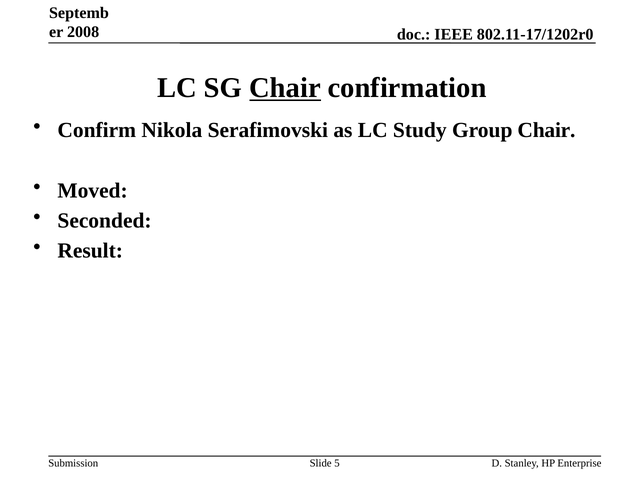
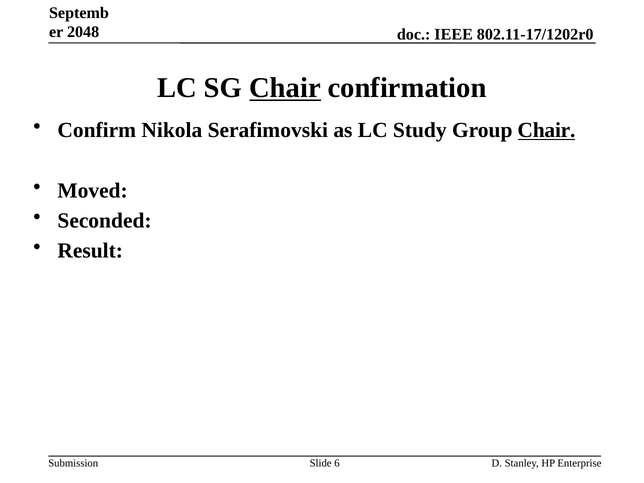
2008: 2008 -> 2048 (83, 32)
Chair underline: none -> present (546, 130)
5: 5 -> 6 (337, 463)
